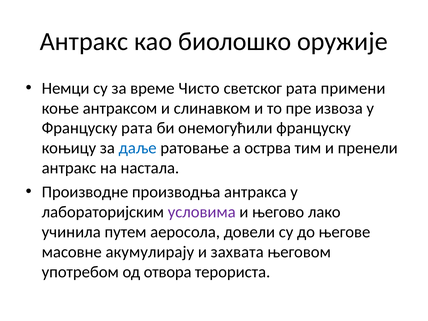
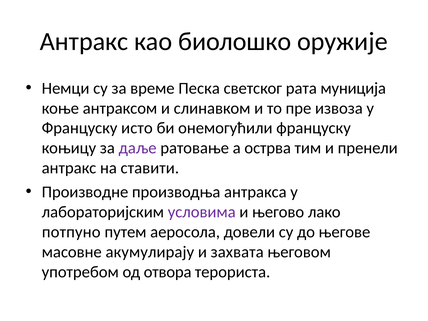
Чисто: Чисто -> Песка (199, 88)
примени: примени -> муниција (353, 88)
Француску рата: рата -> исто (137, 128)
даље colour: blue -> purple (138, 148)
настала: настала -> ставити (150, 168)
учинила: учинила -> потпуно (71, 232)
